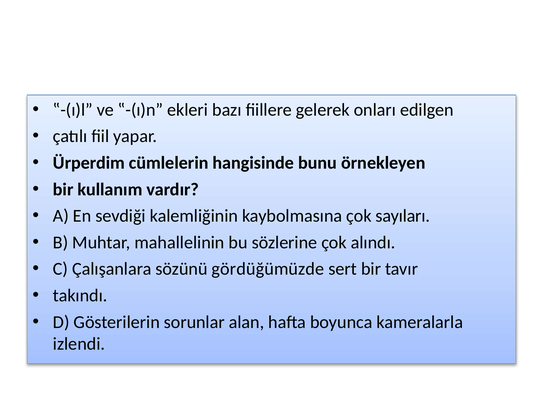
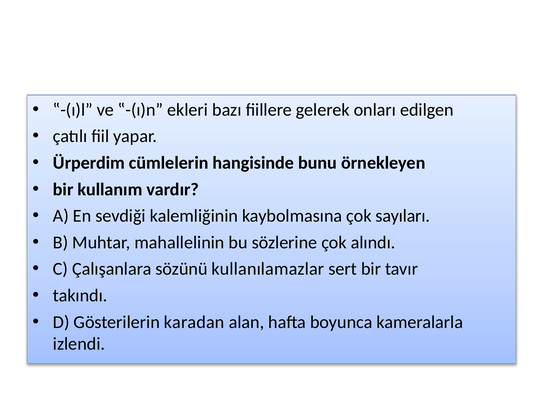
gördüğümüzde: gördüğümüzde -> kullanılamazlar (268, 269)
sorunlar: sorunlar -> karadan (194, 322)
